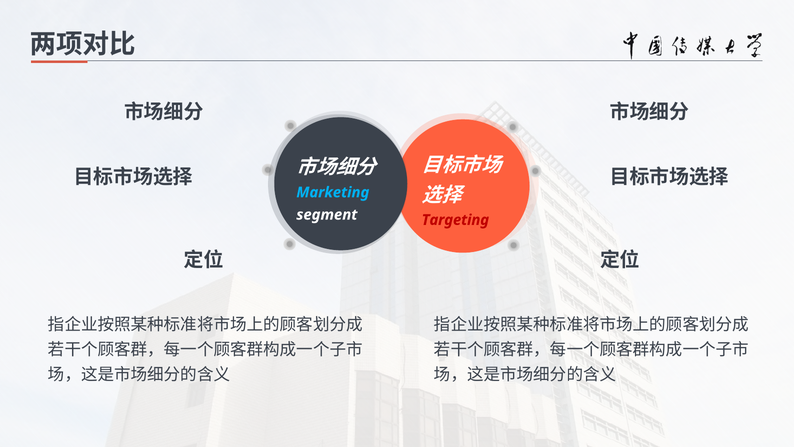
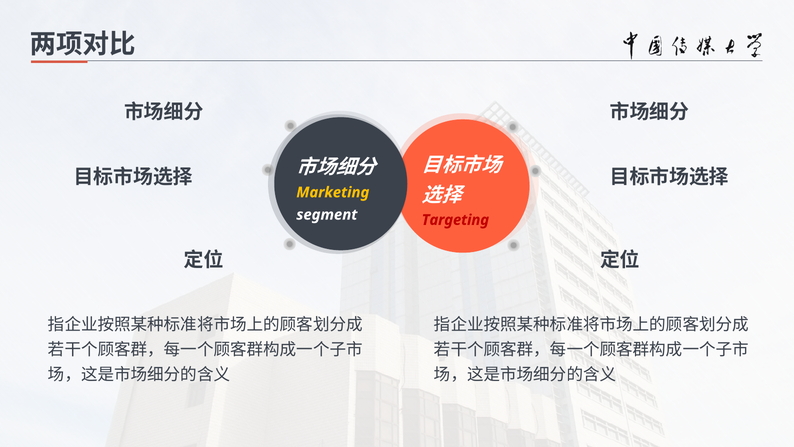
Marketing colour: light blue -> yellow (333, 192)
